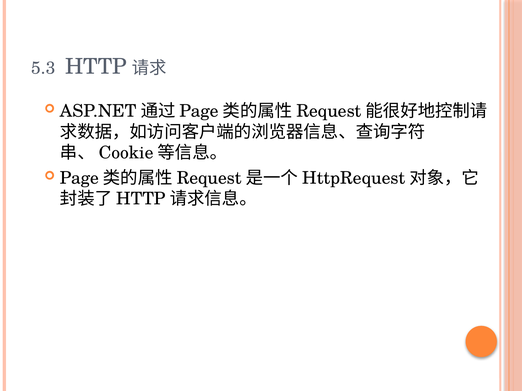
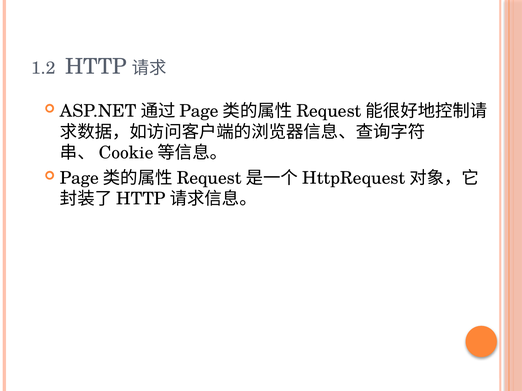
5.3: 5.3 -> 1.2 (43, 68)
